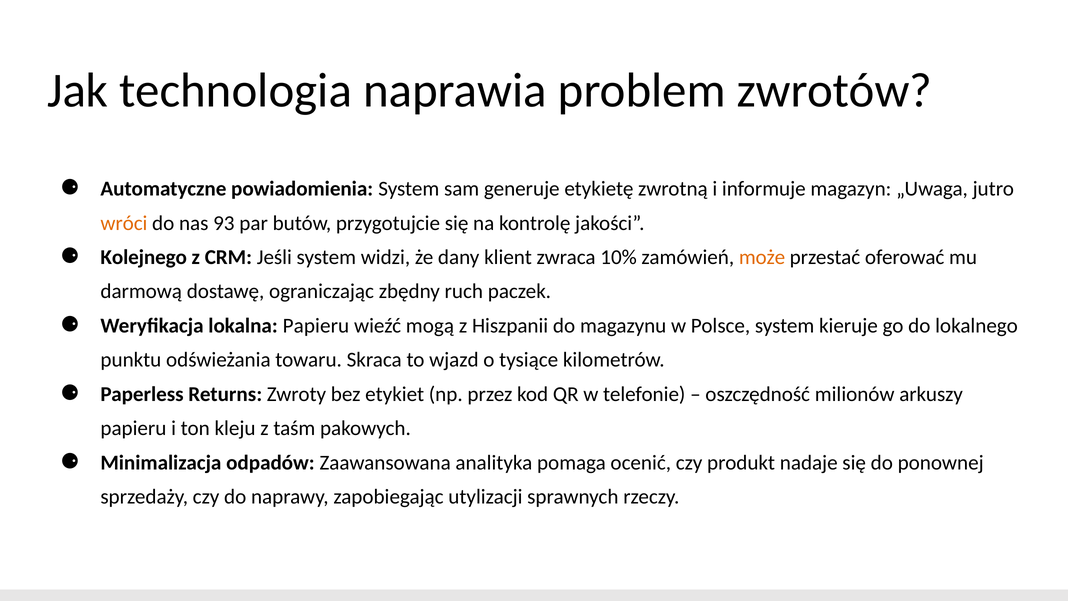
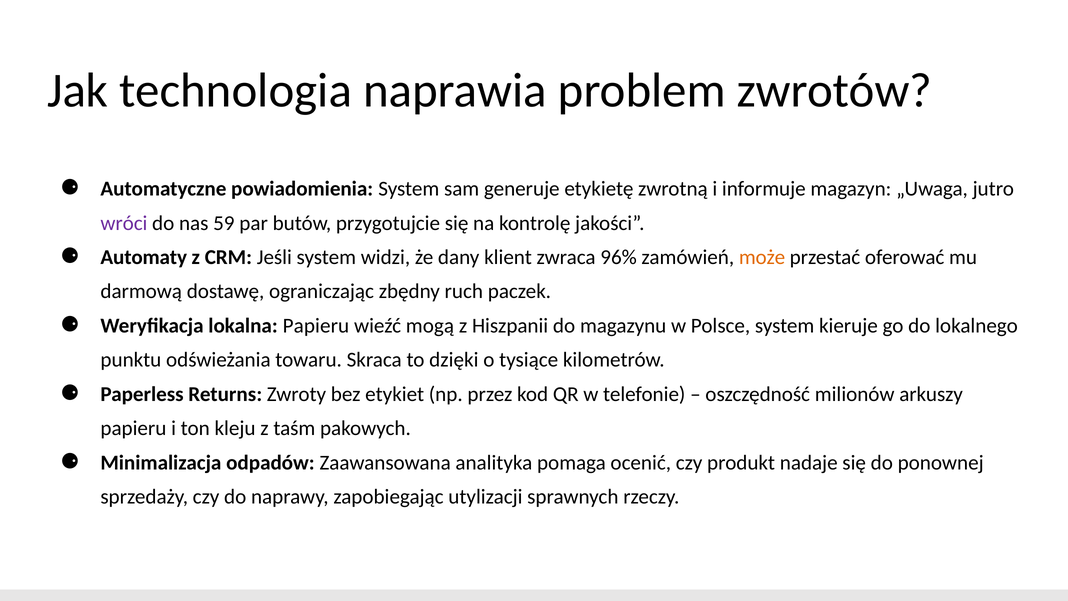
wróci colour: orange -> purple (124, 223)
93: 93 -> 59 (224, 223)
Kolejnego: Kolejnego -> Automaty (144, 257)
10%: 10% -> 96% (619, 257)
wjazd: wjazd -> dzięki (454, 360)
